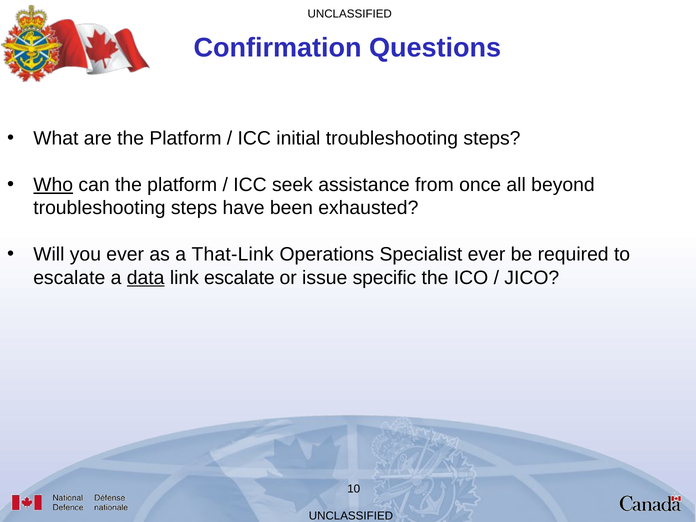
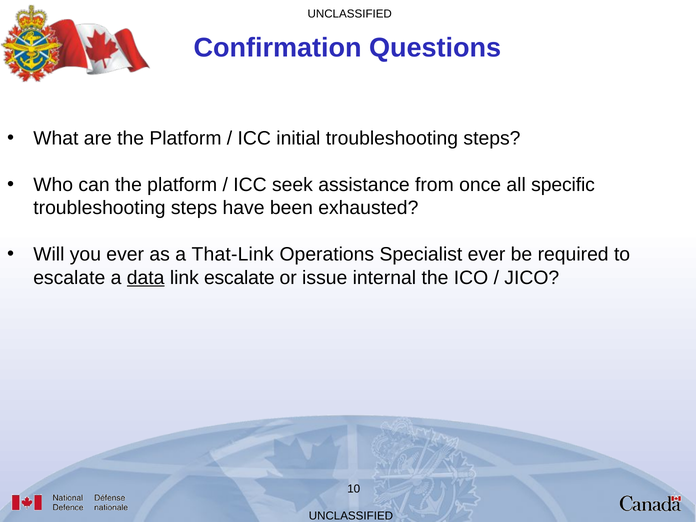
Who underline: present -> none (53, 185)
beyond: beyond -> specific (563, 185)
specific: specific -> internal (384, 278)
